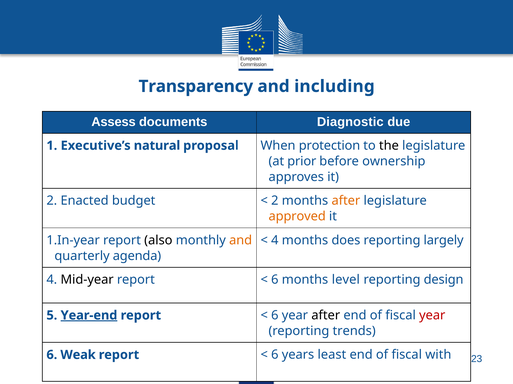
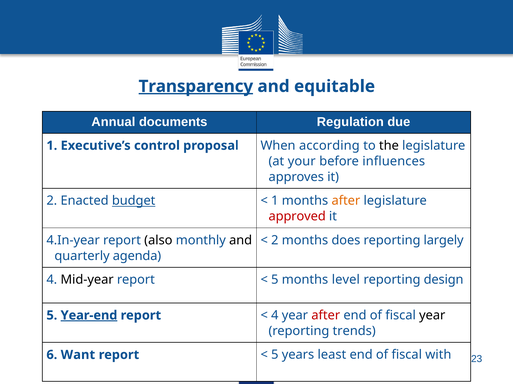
Transparency underline: none -> present (196, 86)
including: including -> equitable (335, 86)
Assess: Assess -> Annual (113, 122)
Diagnostic: Diagnostic -> Regulation (350, 122)
natural: natural -> control (157, 146)
protection: protection -> according (329, 146)
prior: prior -> your (302, 162)
ownership: ownership -> influences (394, 162)
budget underline: none -> present (134, 201)
2: 2 -> 1 (275, 201)
approved colour: orange -> red (297, 217)
1.In-year: 1.In-year -> 4.In-year (73, 241)
and colour: orange -> black (241, 241)
4: 4 -> 2 (275, 241)
6: 6 -> 5 (275, 280)
6: 6 -> 4 (275, 316)
after colour: black -> red (326, 316)
year colour: red -> black (432, 316)
Weak: Weak -> Want (78, 355)
6: 6 -> 5 (275, 355)
